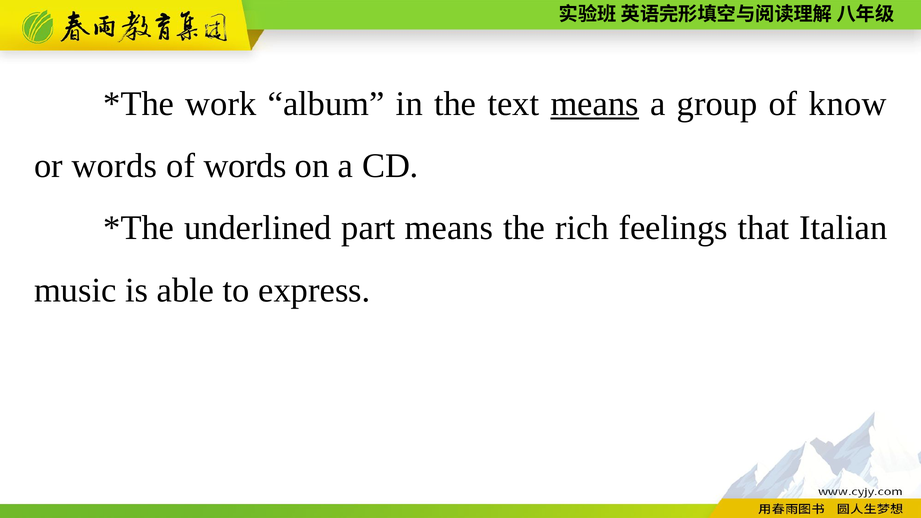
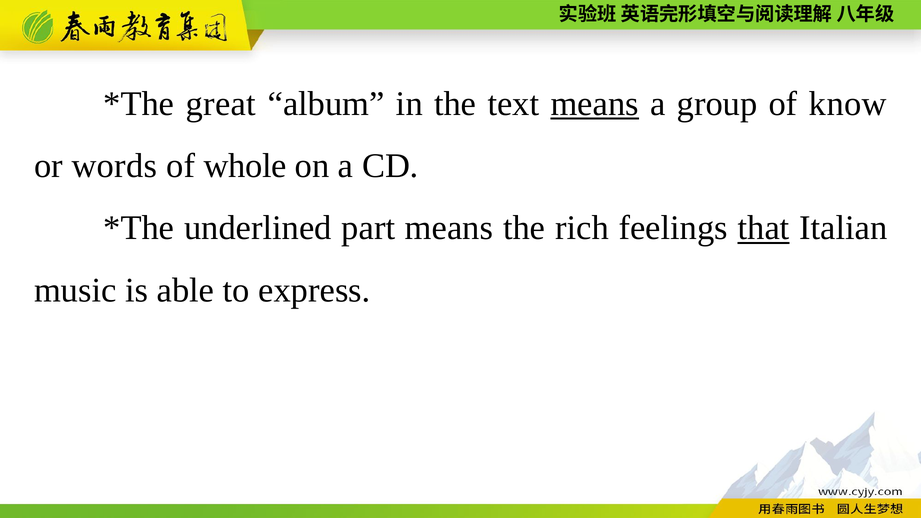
work: work -> great (221, 104)
of words: words -> whole (245, 166)
that underline: none -> present (764, 228)
